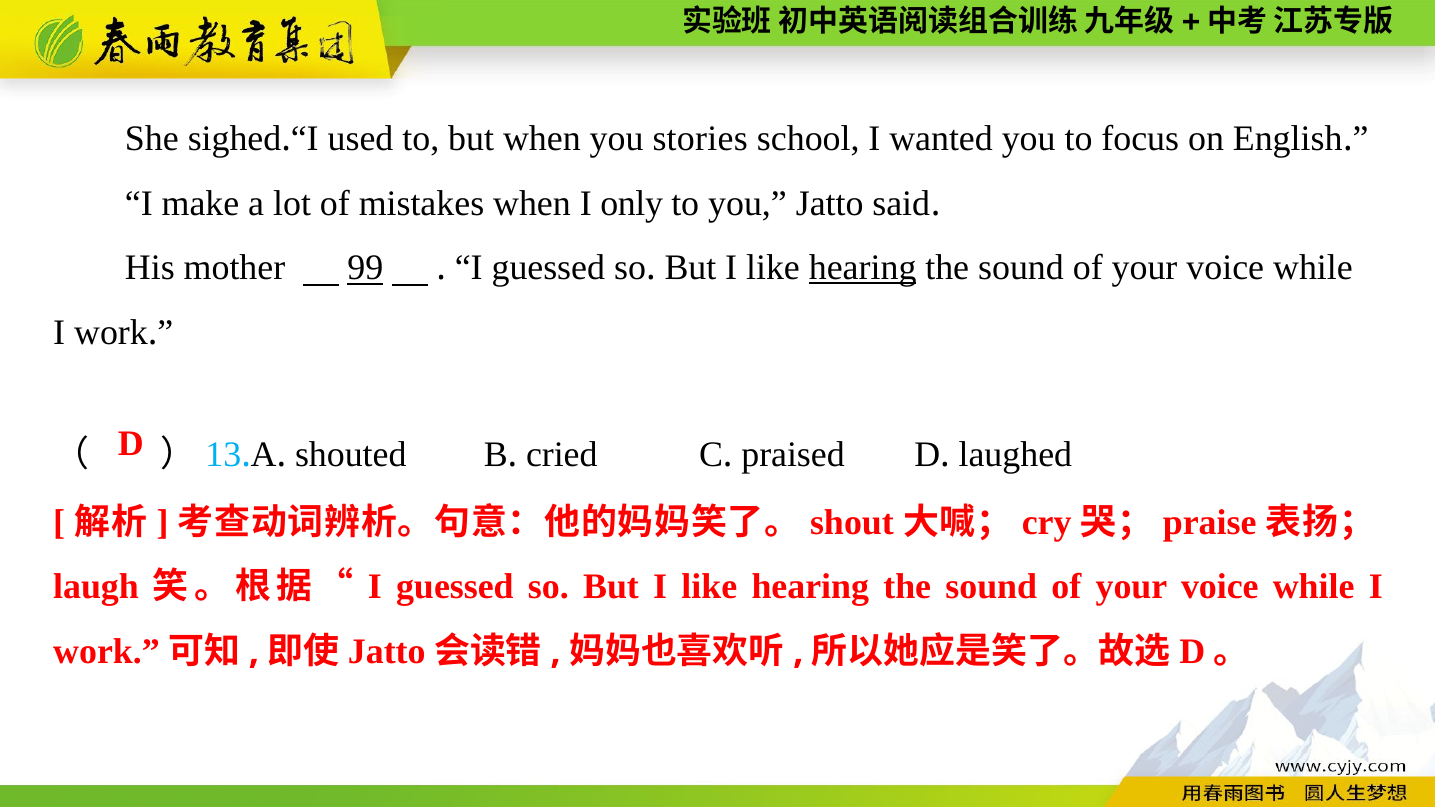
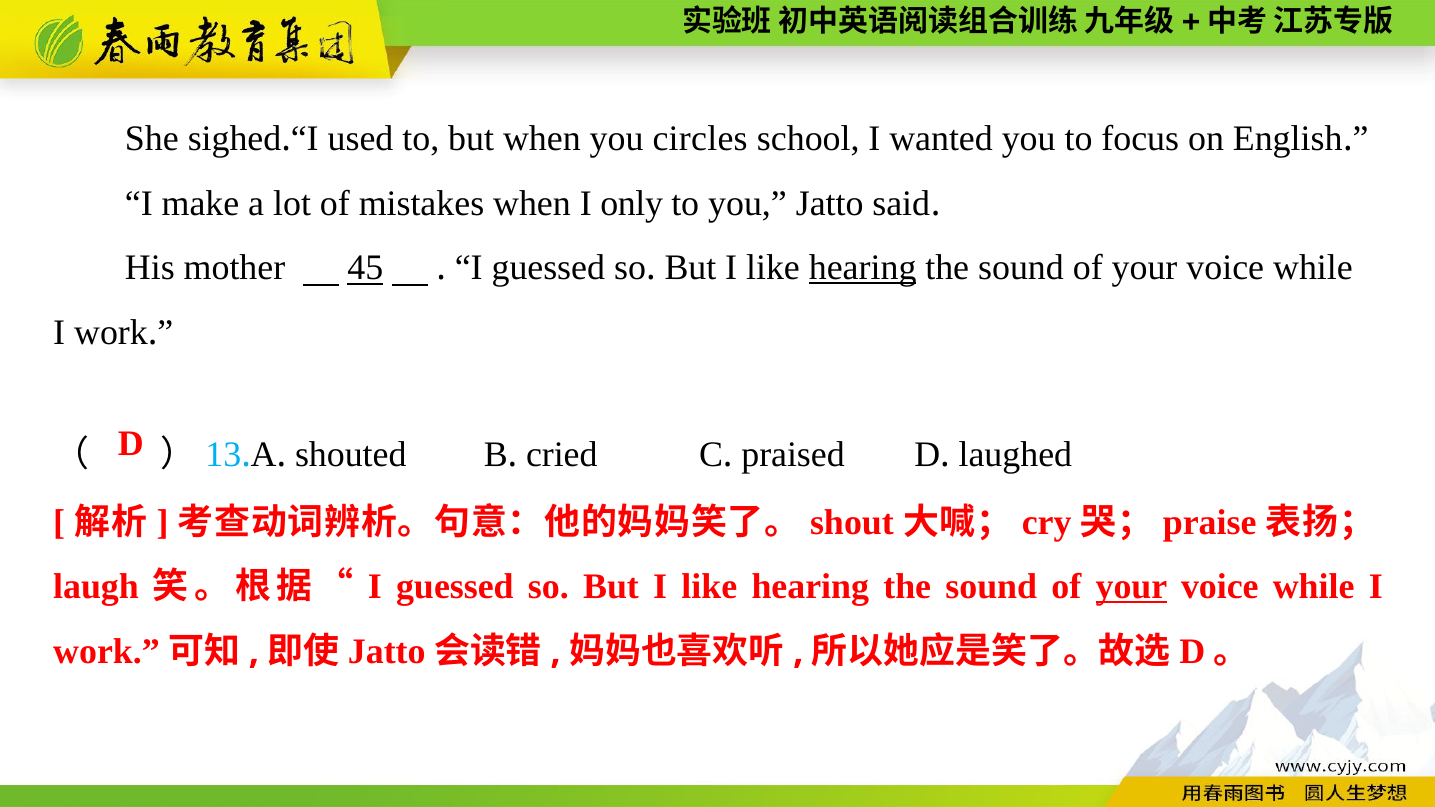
stories: stories -> circles (700, 139)
99: 99 -> 45 (365, 268)
your underline: none -> present (1131, 587)
